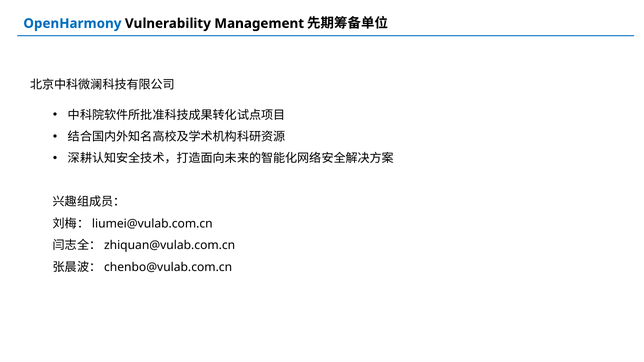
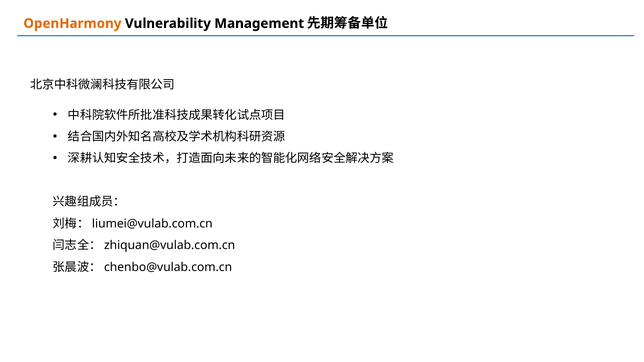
OpenHarmony colour: blue -> orange (72, 23)
